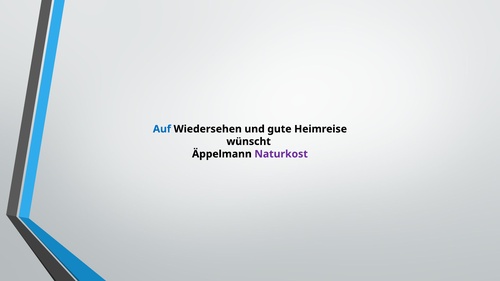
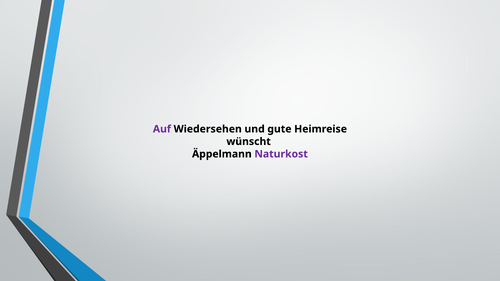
Auf colour: blue -> purple (162, 129)
